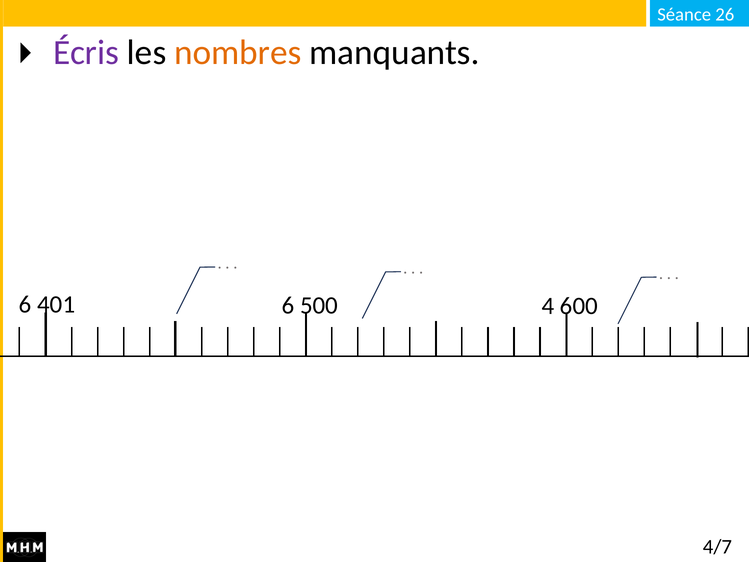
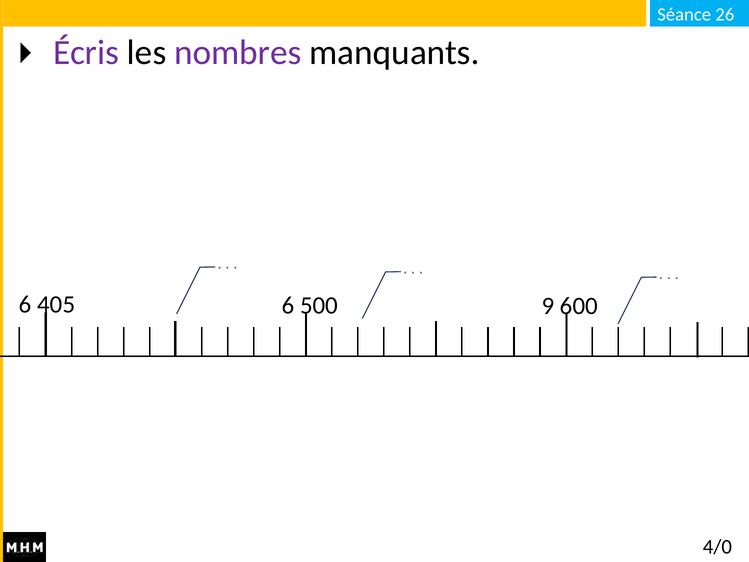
nombres colour: orange -> purple (238, 53)
401: 401 -> 405 (56, 304)
4: 4 -> 9 (548, 306)
4/7: 4/7 -> 4/0 (717, 546)
